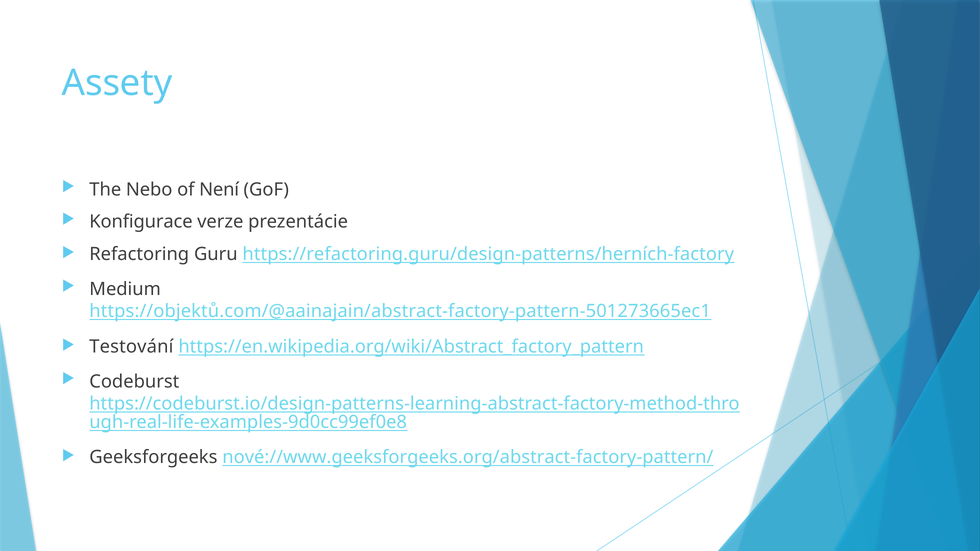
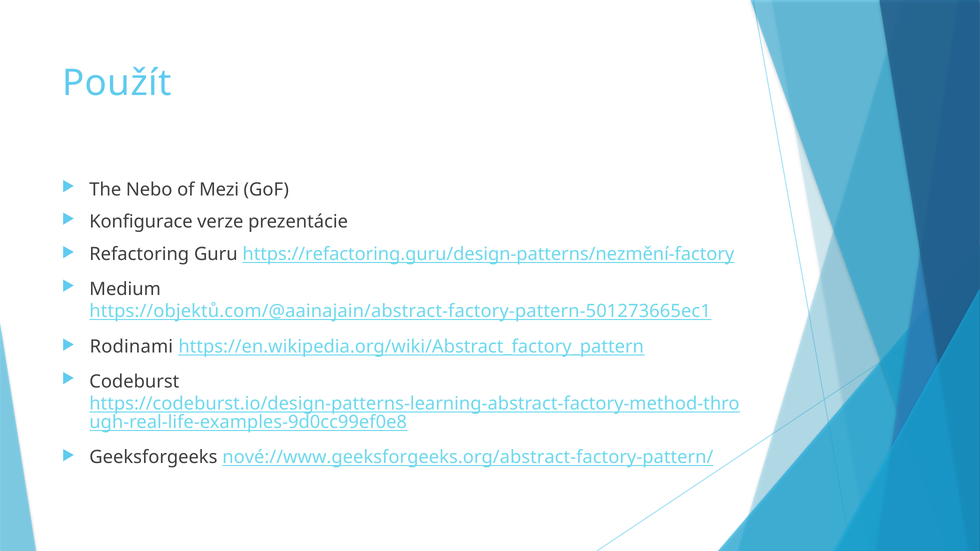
Assety: Assety -> Použít (117, 83)
Není: Není -> Mezi (219, 190)
https://refactoring.guru/design-patterns/herních-factory: https://refactoring.guru/design-patterns/herních-factory -> https://refactoring.guru/design-patterns/nezmění-factory (488, 254)
Testování: Testování -> Rodinami (131, 347)
